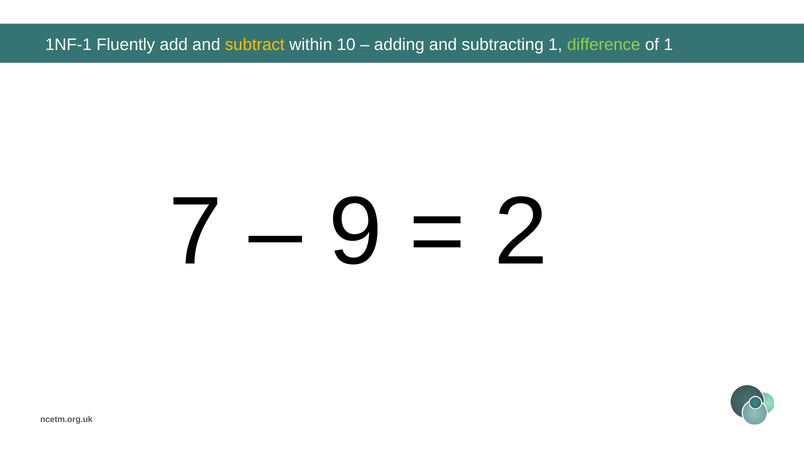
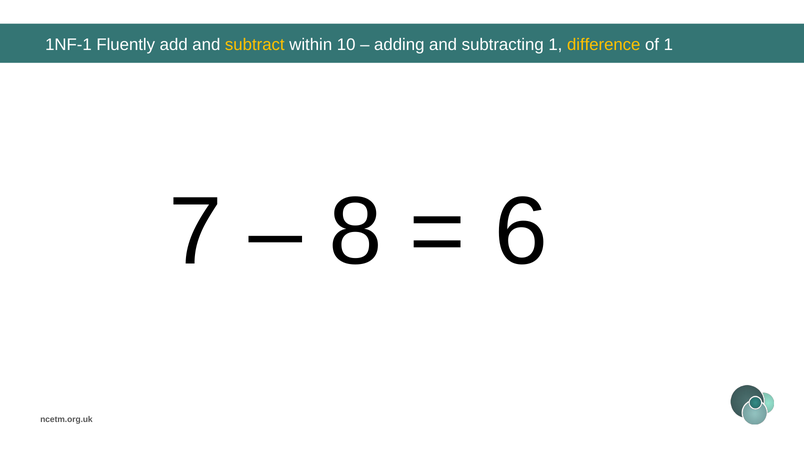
difference colour: light green -> yellow (604, 45)
9: 9 -> 8 (356, 232)
2: 2 -> 6 (521, 232)
